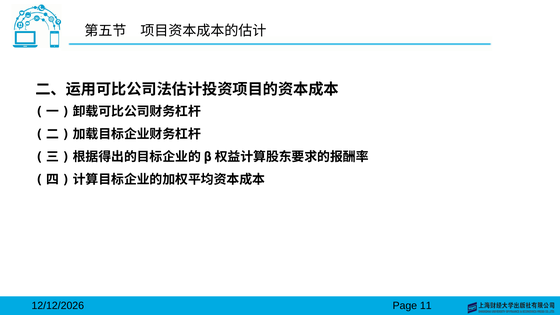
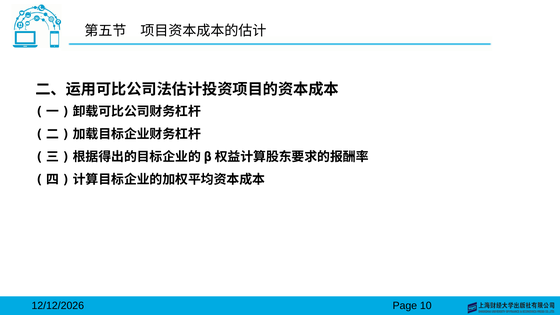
11: 11 -> 10 (426, 306)
